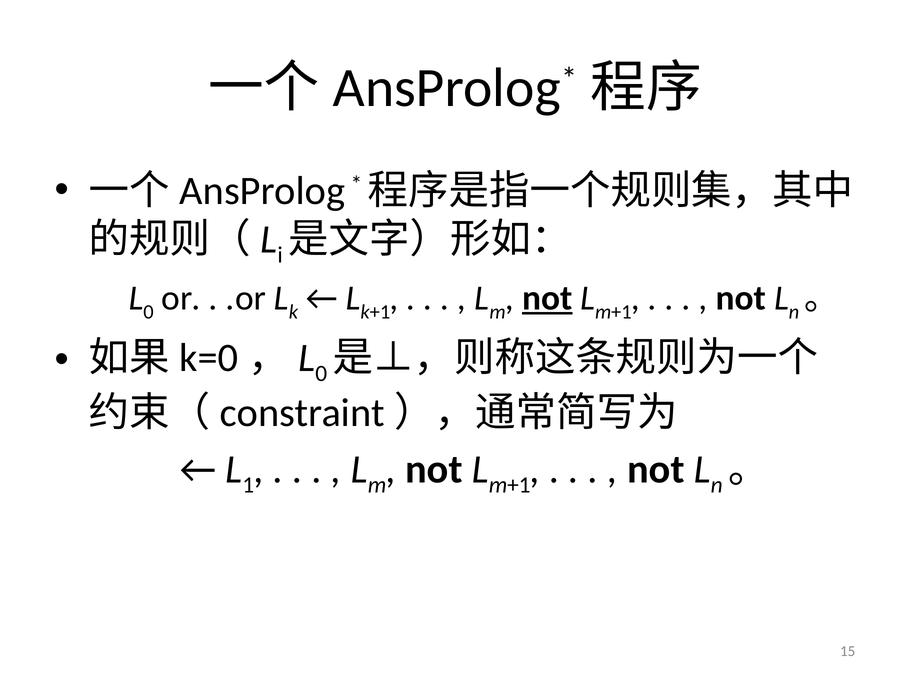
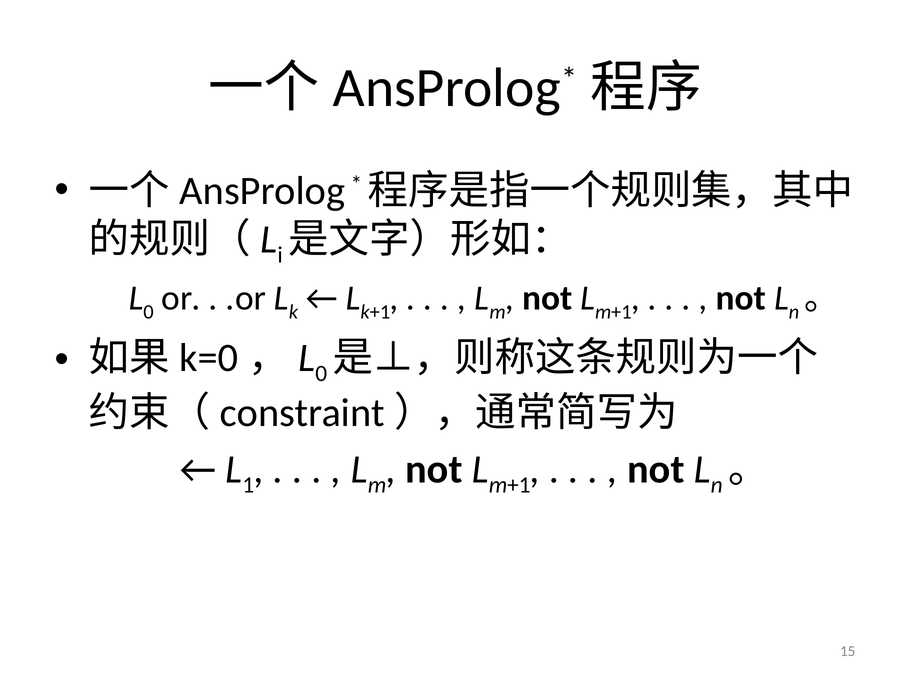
not underline: present -> none (547, 298)
